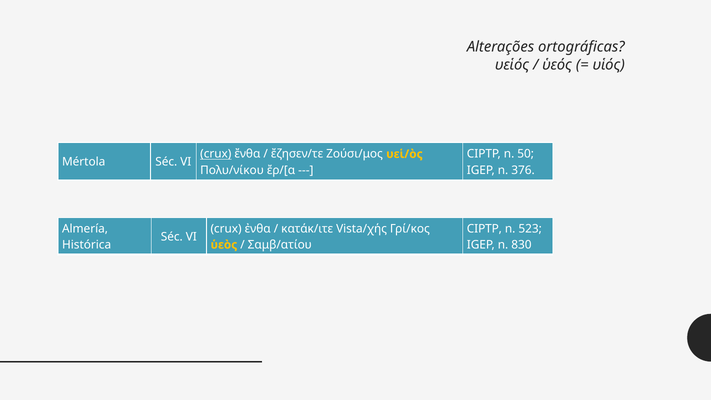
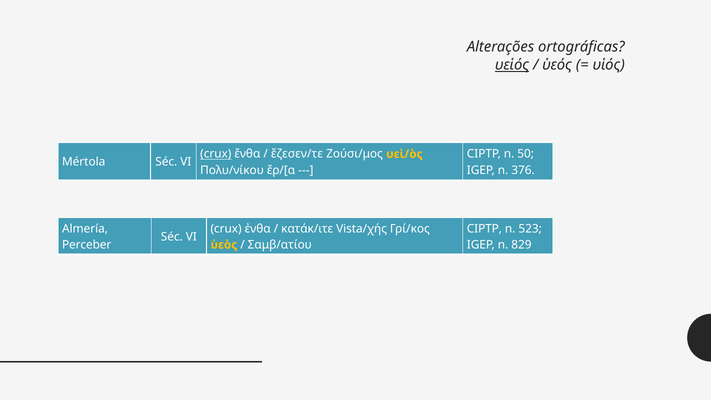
υεἱός underline: none -> present (512, 65)
ἔζησεν/τε: ἔζησεν/τε -> ἔζεσεν/τε (297, 154)
Histórica: Histórica -> Perceber (87, 245)
830: 830 -> 829 (521, 245)
